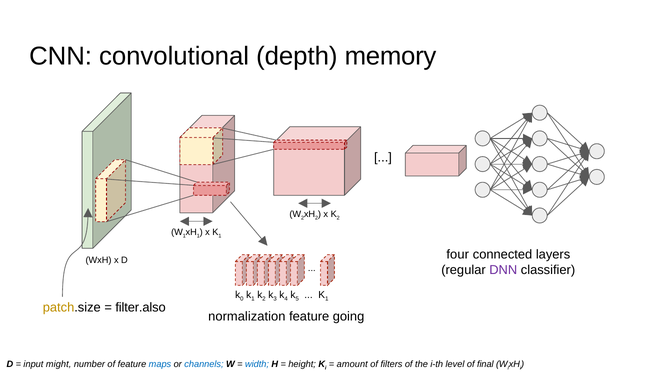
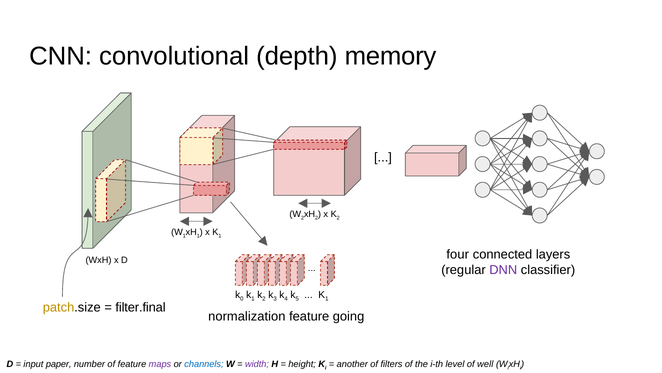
filter.also: filter.also -> filter.final (141, 307)
might: might -> paper (59, 364)
maps colour: blue -> purple (160, 364)
width colour: blue -> purple (257, 364)
amount: amount -> another (352, 364)
final: final -> well (485, 364)
